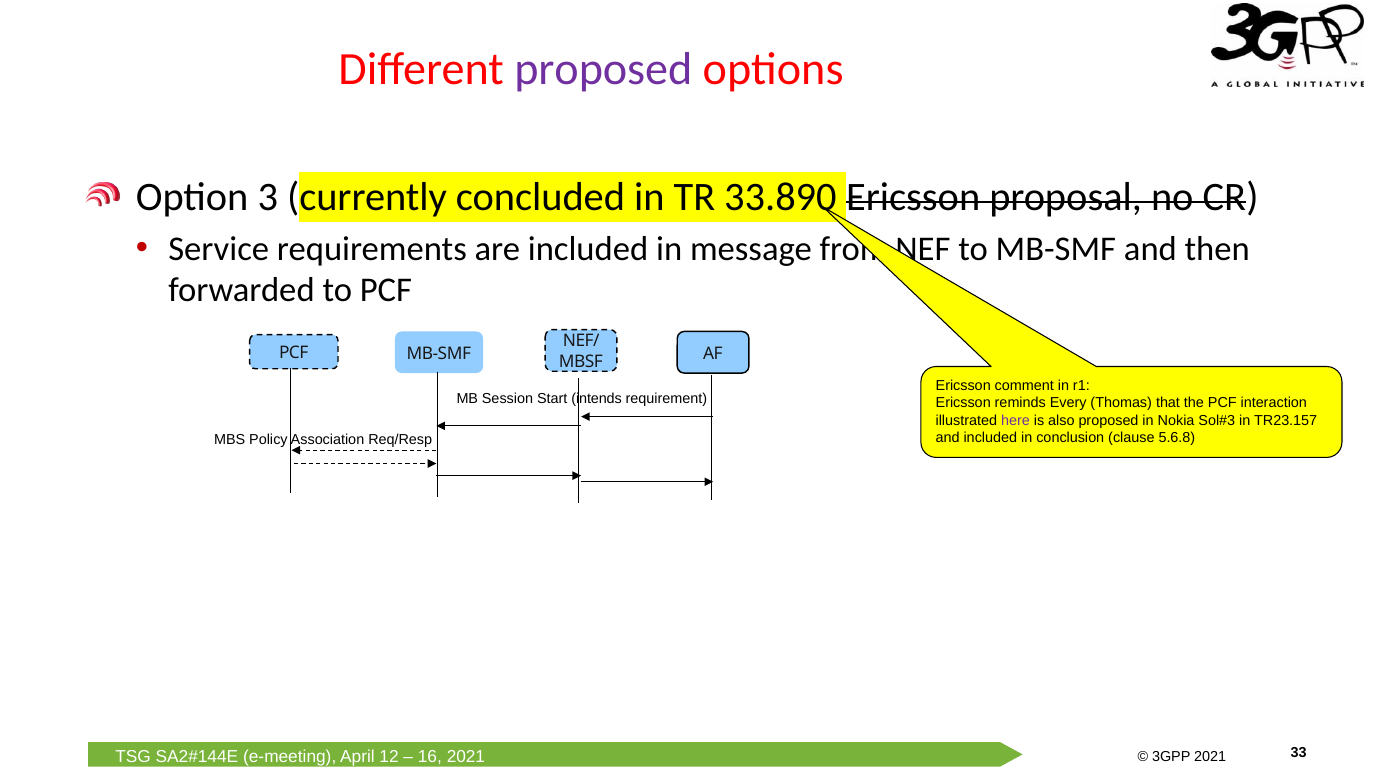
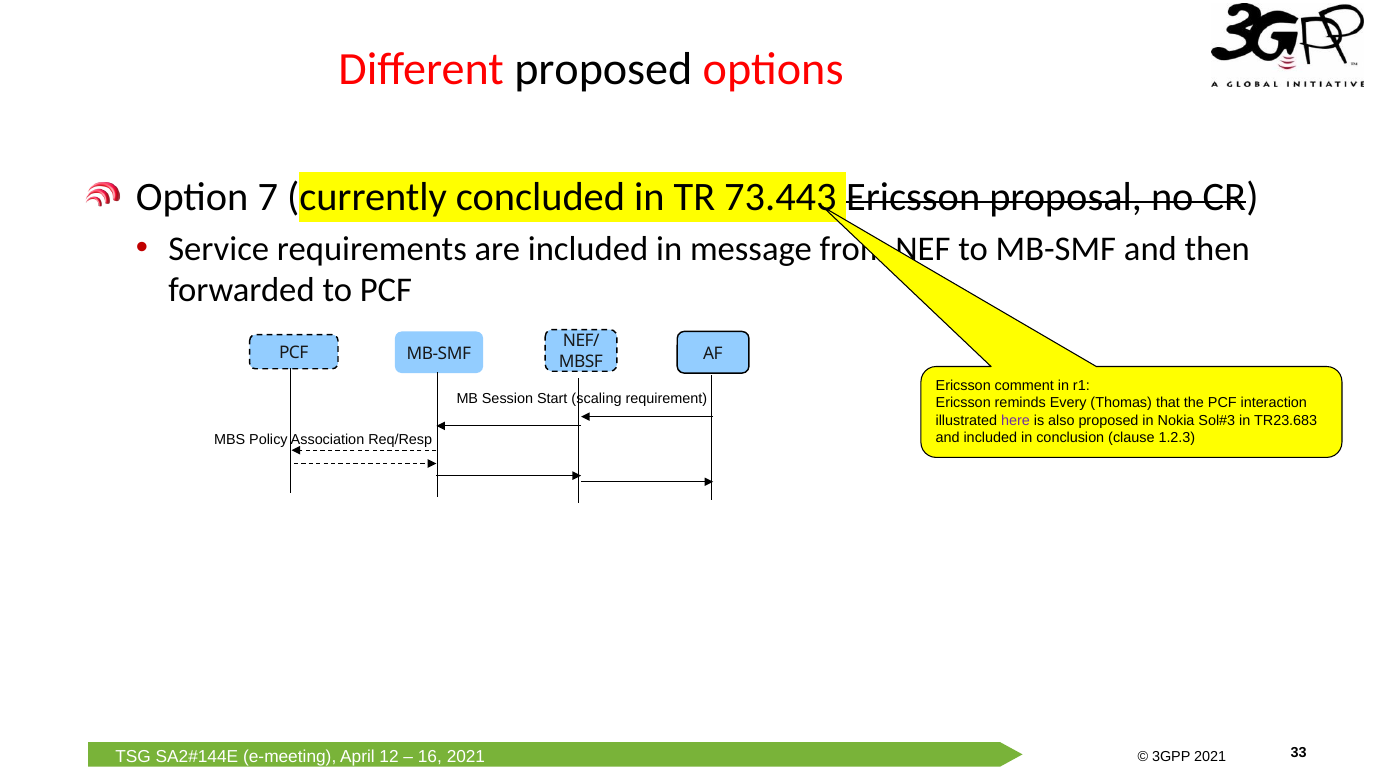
proposed colour: purple -> black (603, 69)
3: 3 -> 7 (268, 197)
33.890: 33.890 -> 73.443 (780, 197)
intends: intends -> scaling (597, 399)
TR23.157: TR23.157 -> TR23.683 (1286, 421)
5.6.8: 5.6.8 -> 1.2.3 (1177, 438)
